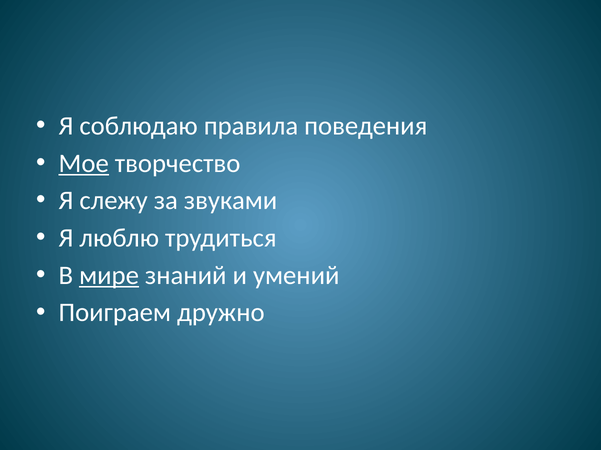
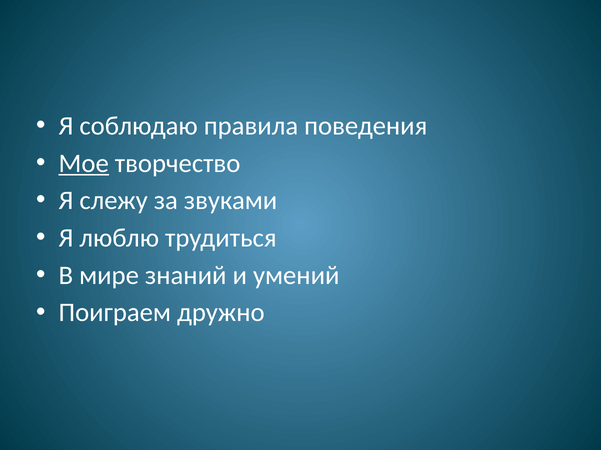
мире underline: present -> none (109, 276)
